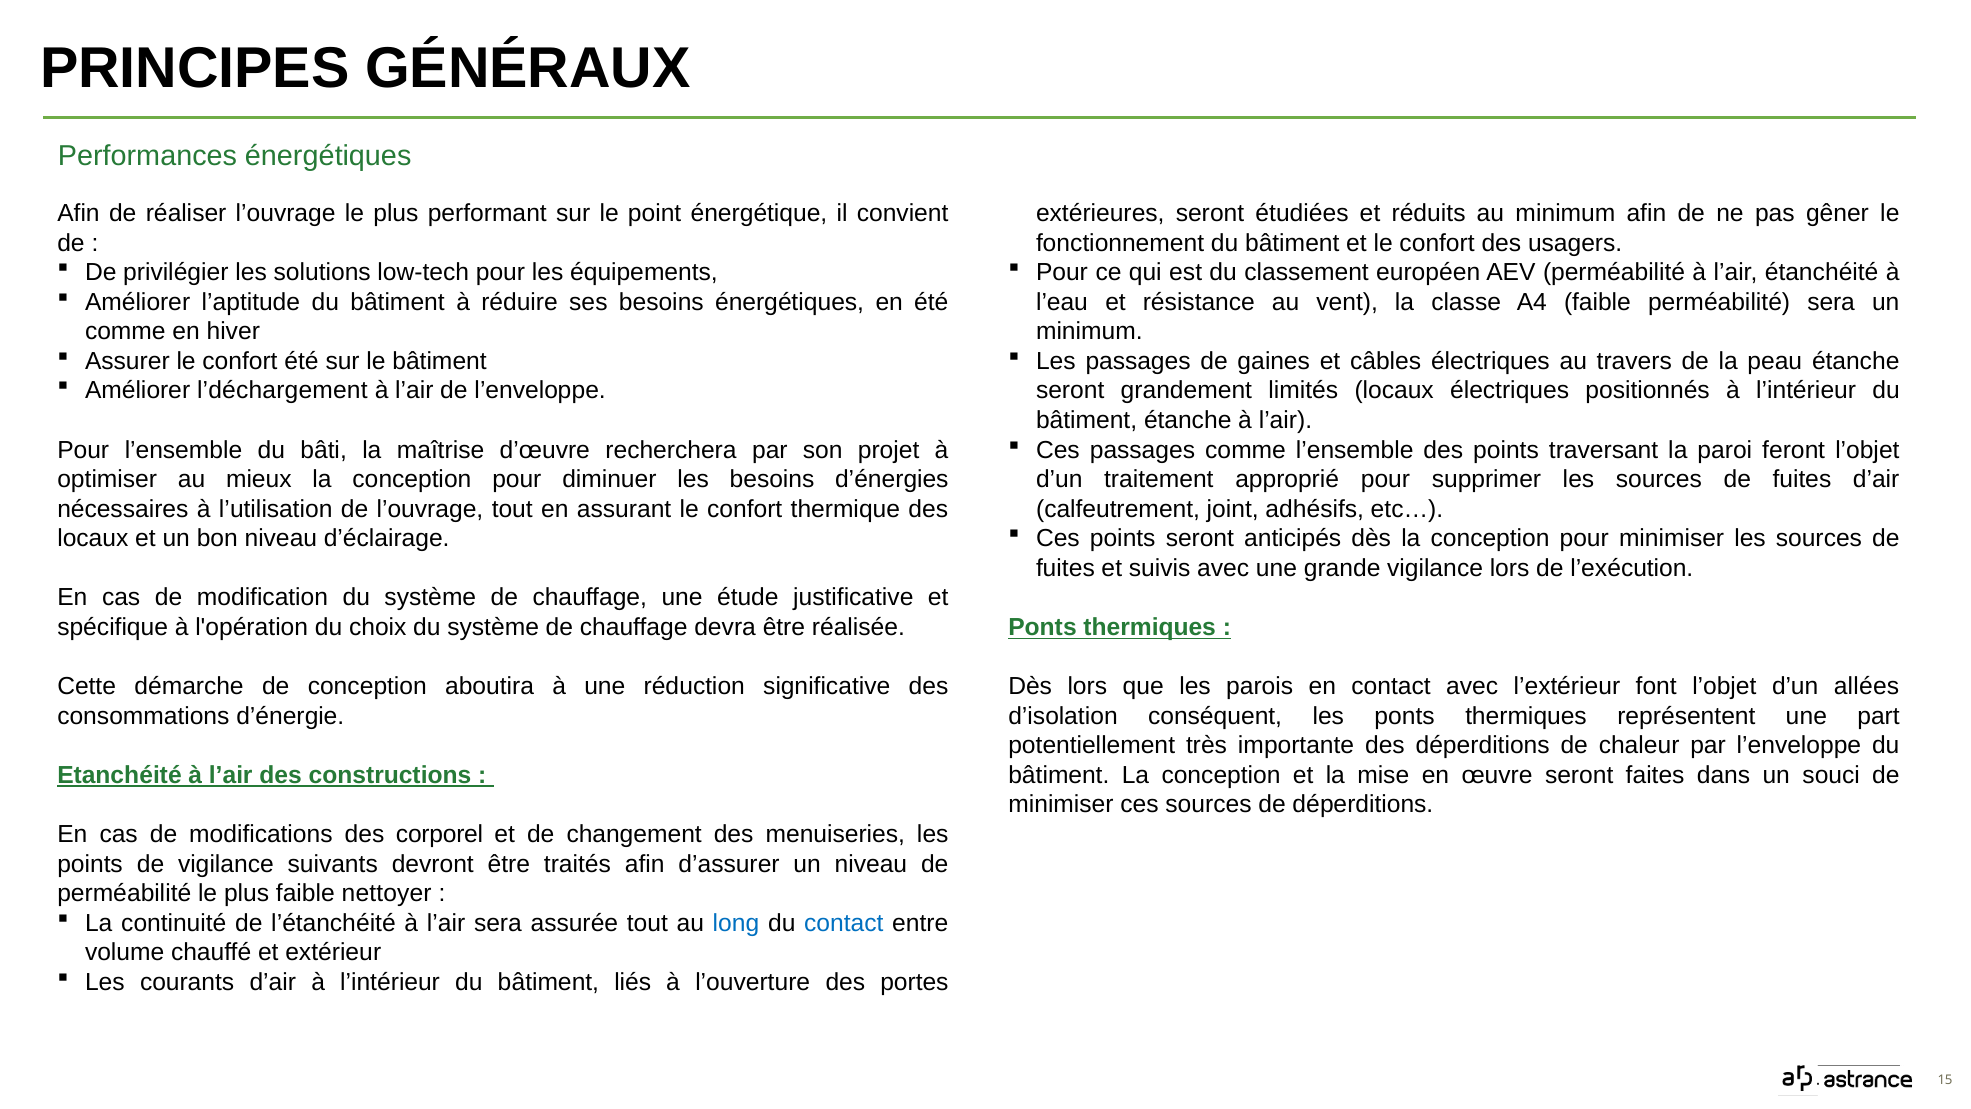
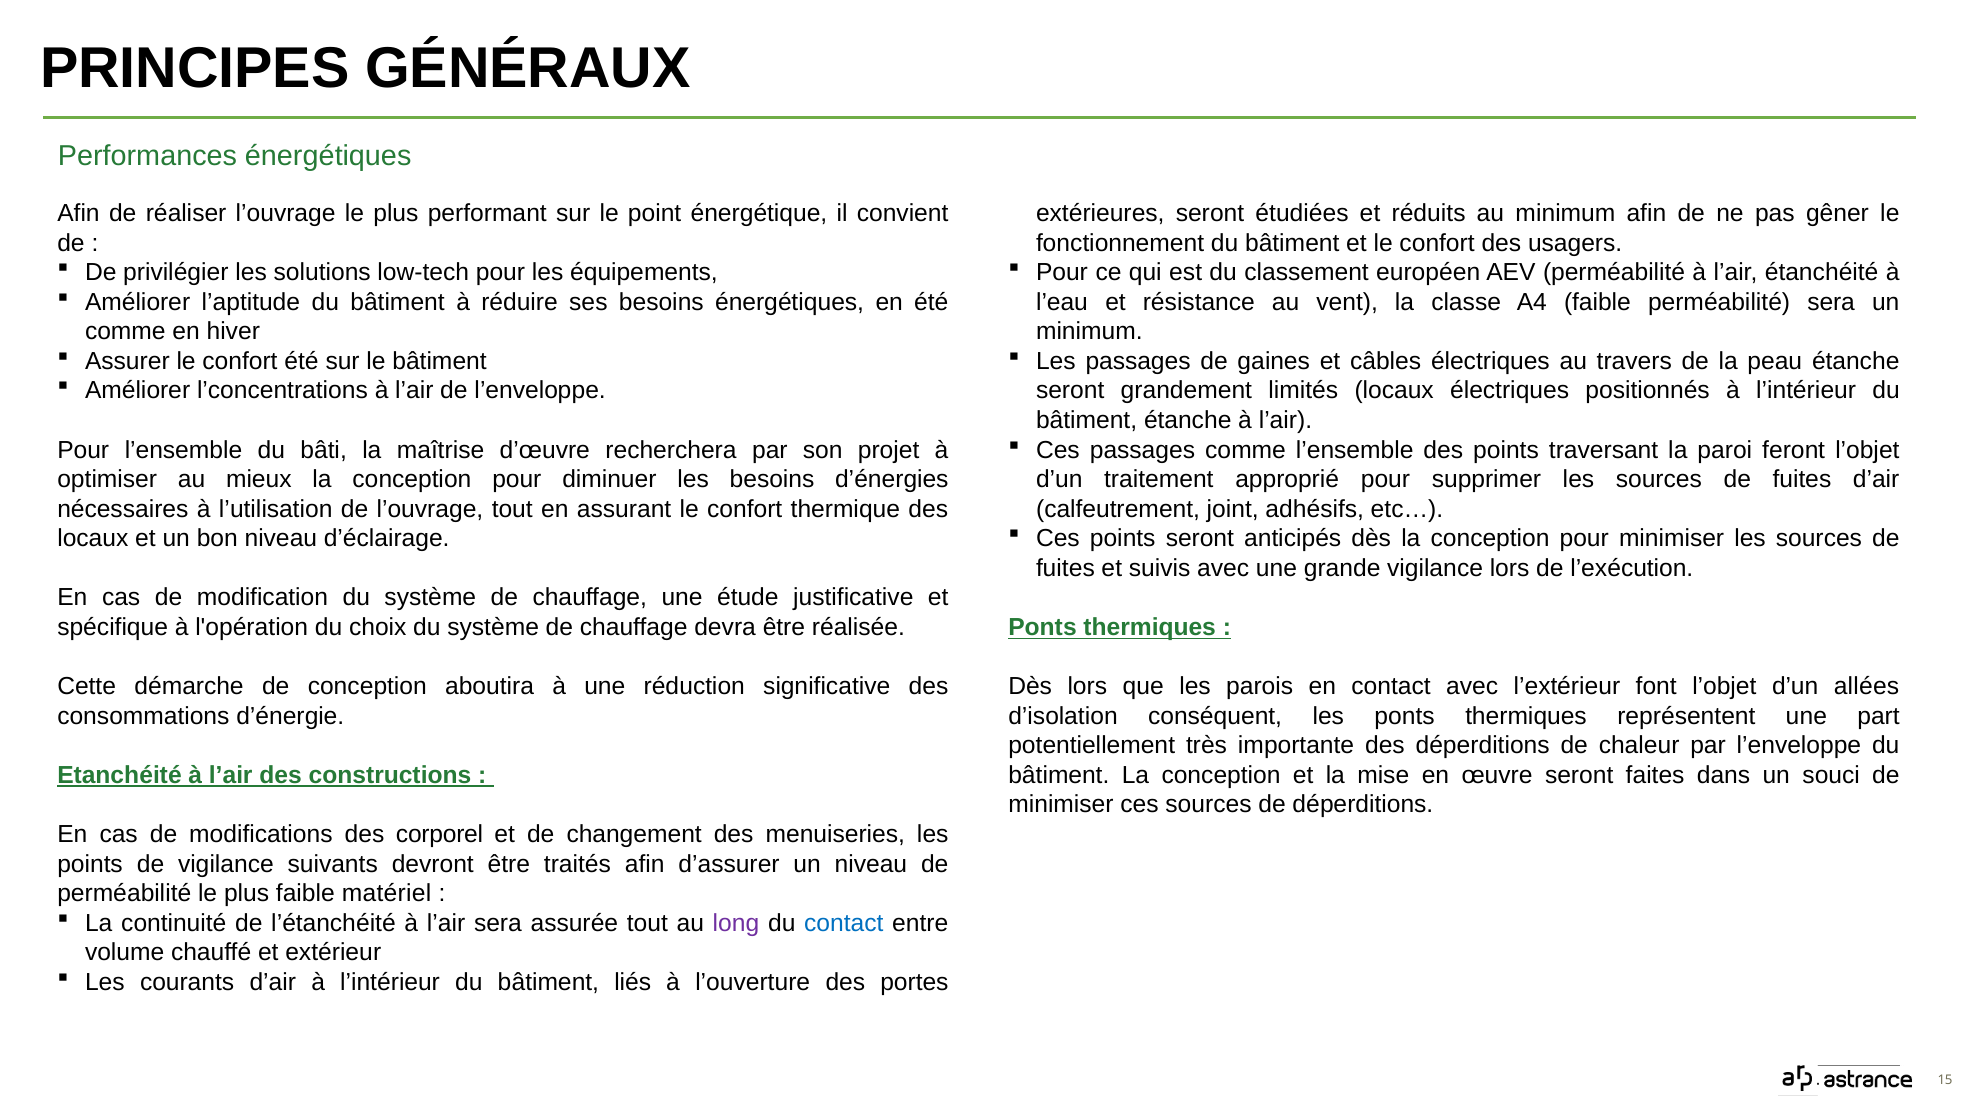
l’déchargement: l’déchargement -> l’concentrations (282, 391)
nettoyer: nettoyer -> matériel (387, 893)
long colour: blue -> purple (736, 923)
